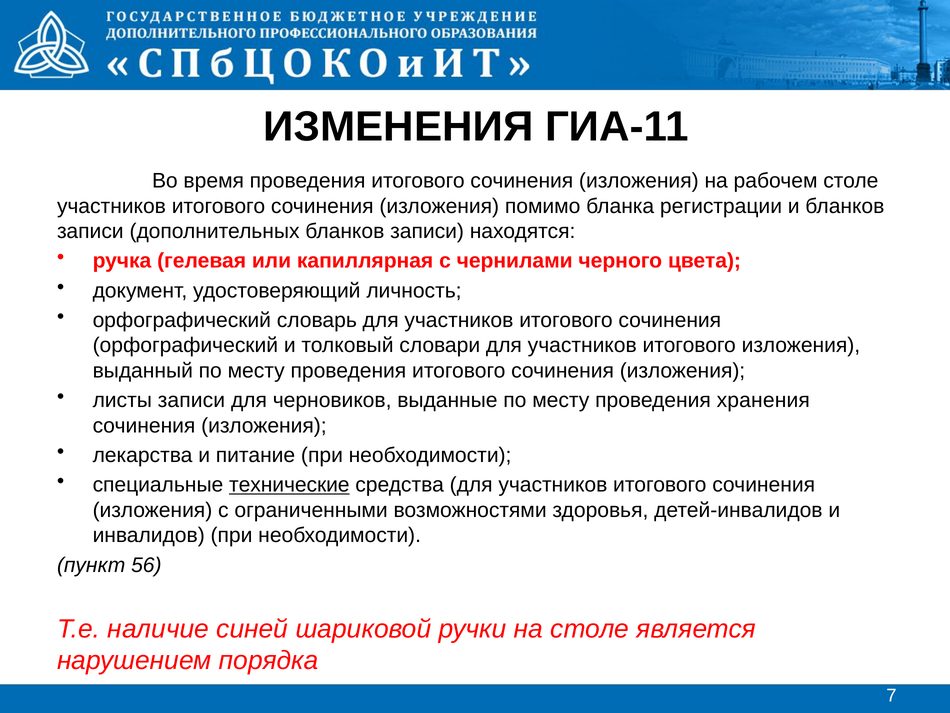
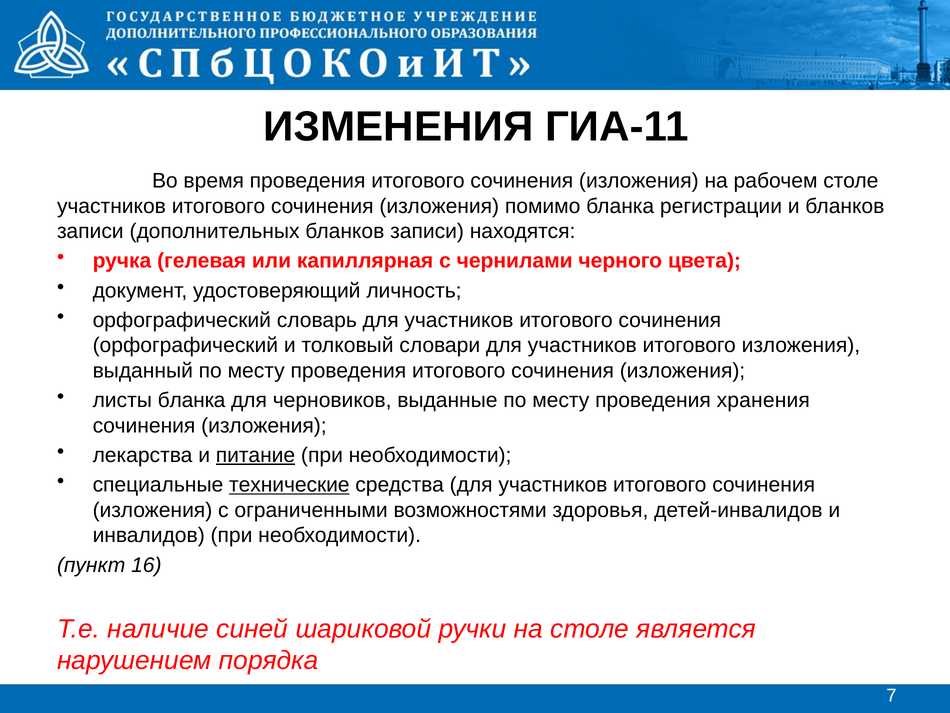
листы записи: записи -> бланка (192, 400)
питание underline: none -> present (255, 455)
56: 56 -> 16 (146, 565)
